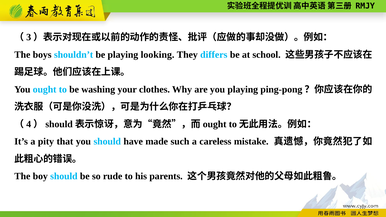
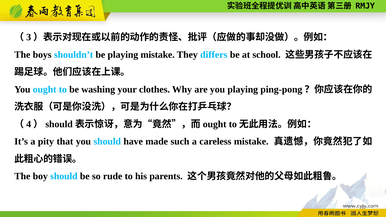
playing looking: looking -> mistake (158, 55)
